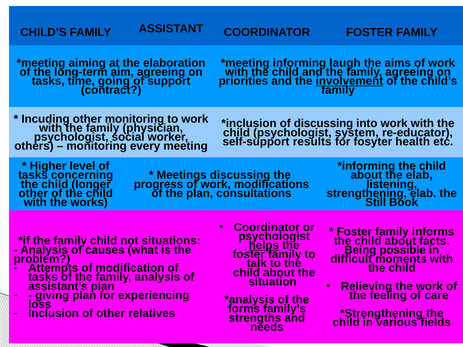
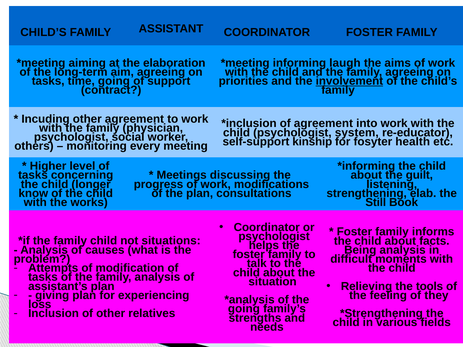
other monitoring: monitoring -> agreement (134, 119)
of discussing: discussing -> agreement (323, 124)
results: results -> kinship (312, 142)
the elab: elab -> guilt (419, 175)
other: other -> know (33, 193)
helps underline: present -> none (264, 246)
Being possible: possible -> analysis (403, 250)
the work: work -> tools (430, 286)
care: care -> they (436, 295)
forms: forms -> going (244, 309)
